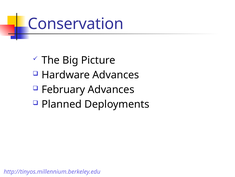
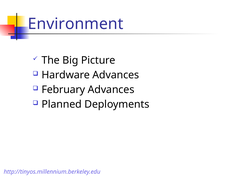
Conservation: Conservation -> Environment (76, 24)
